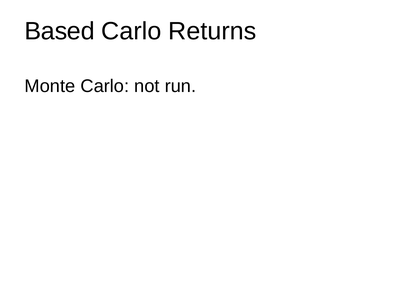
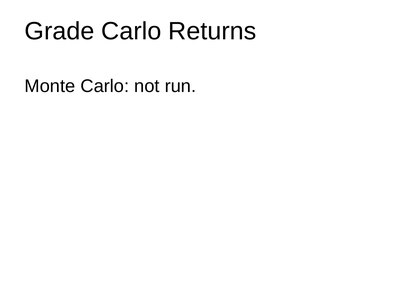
Based: Based -> Grade (59, 31)
